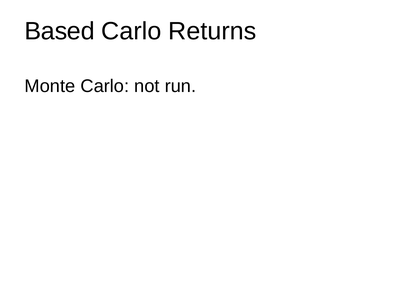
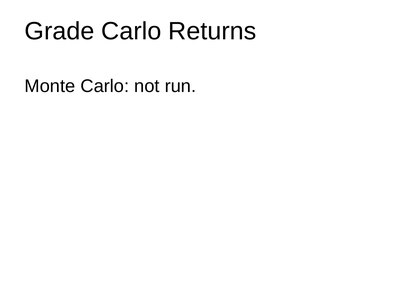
Based: Based -> Grade (59, 31)
